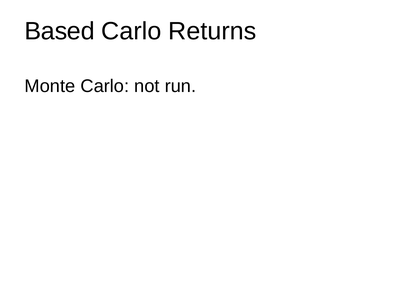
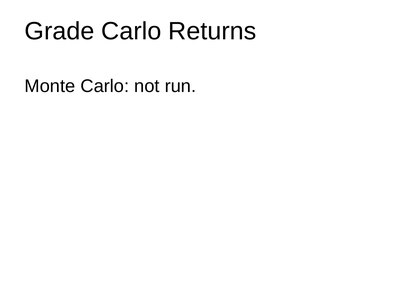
Based: Based -> Grade (59, 31)
